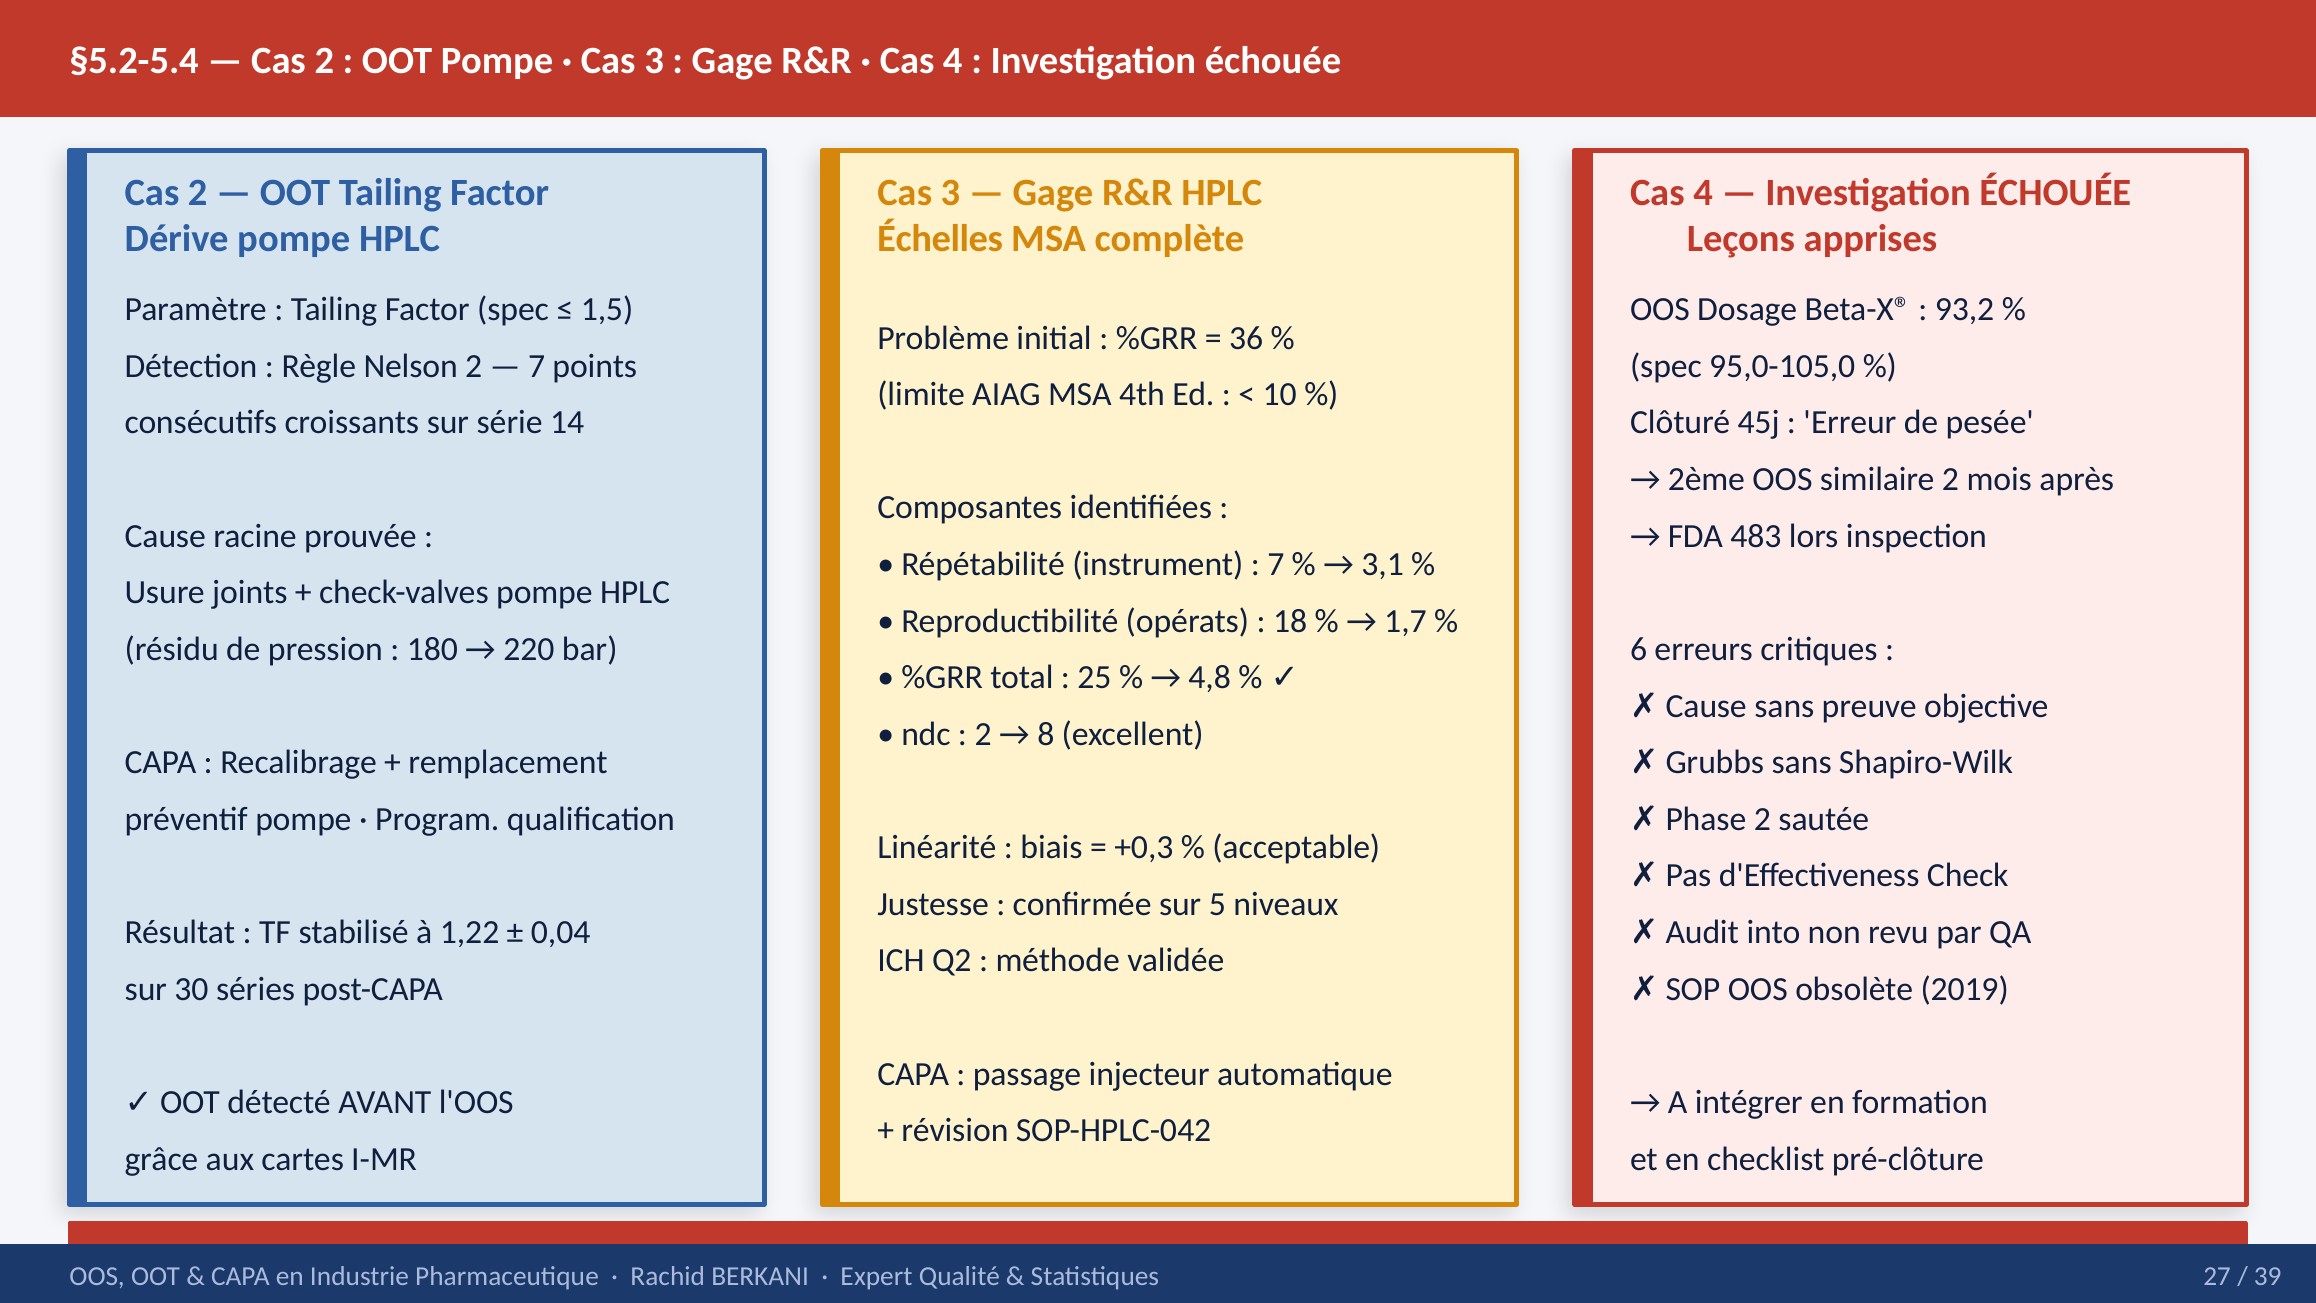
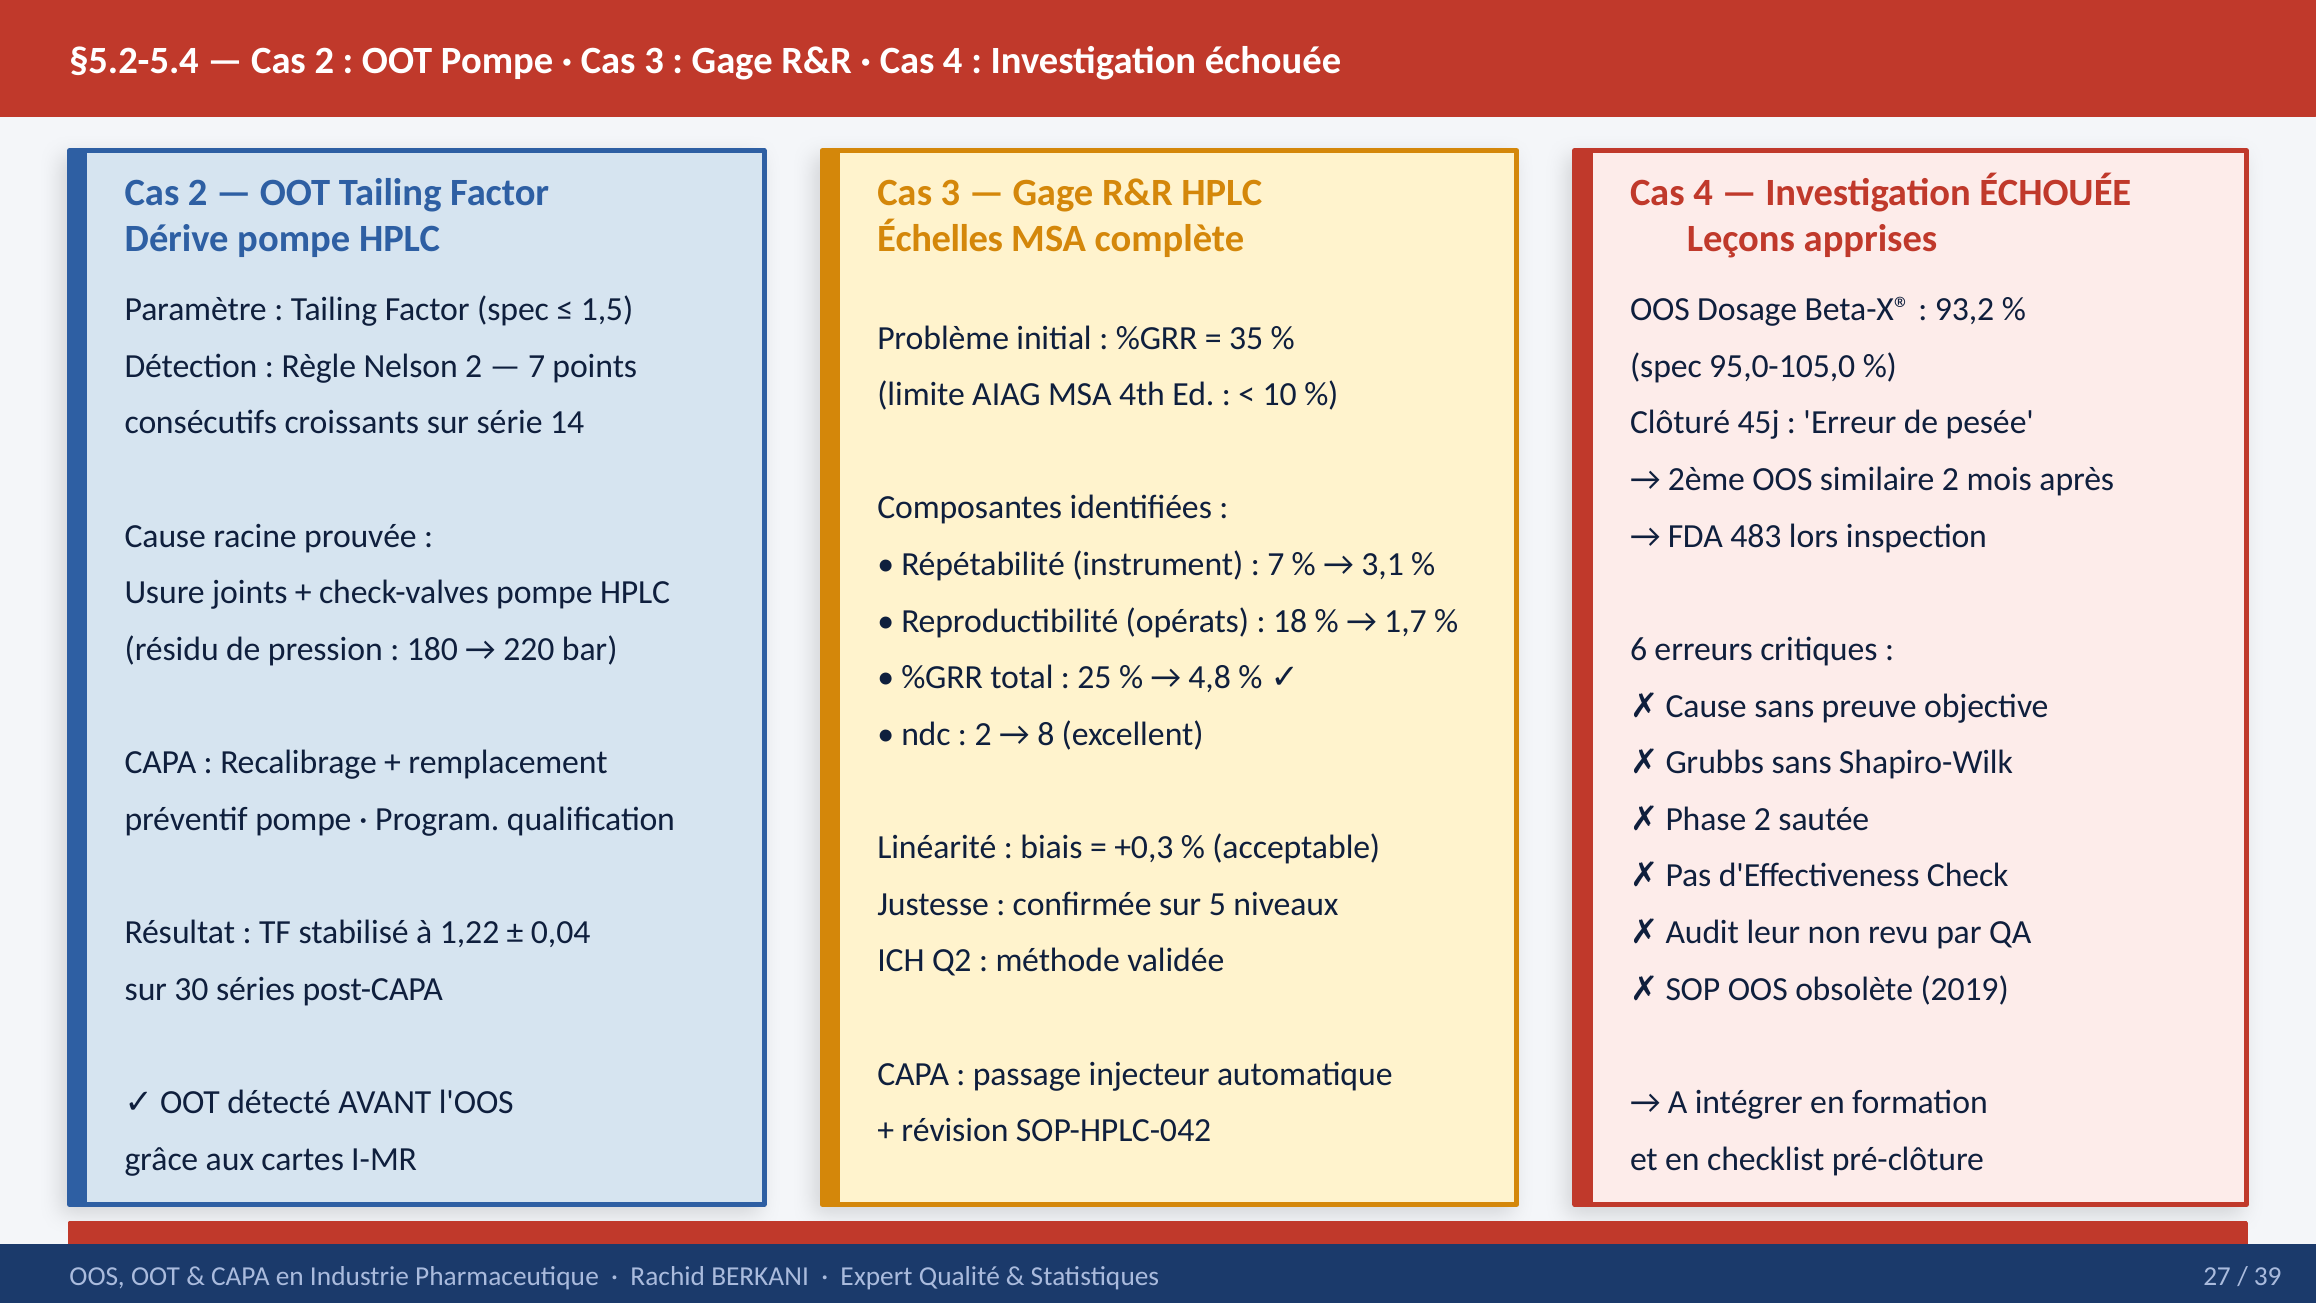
36: 36 -> 35 (1246, 338)
into: into -> leur (1773, 932)
